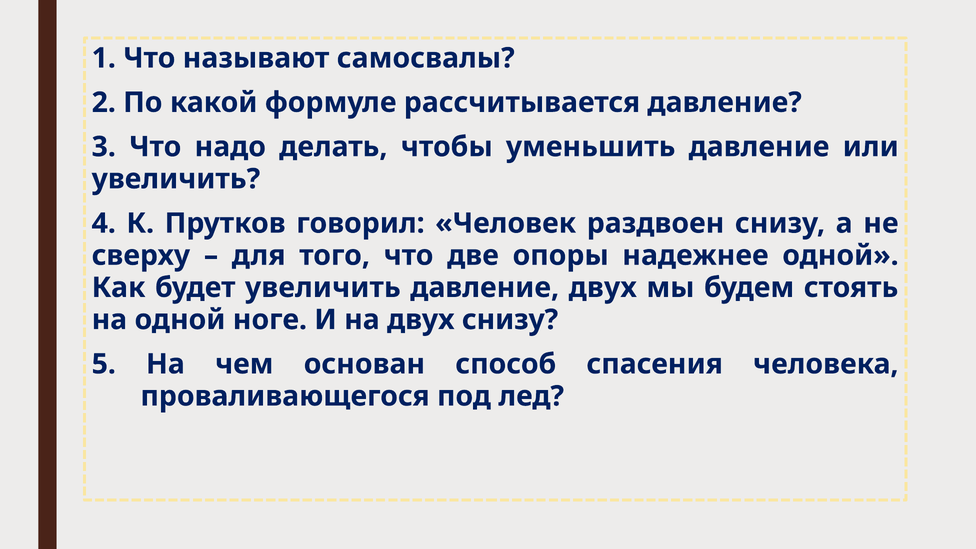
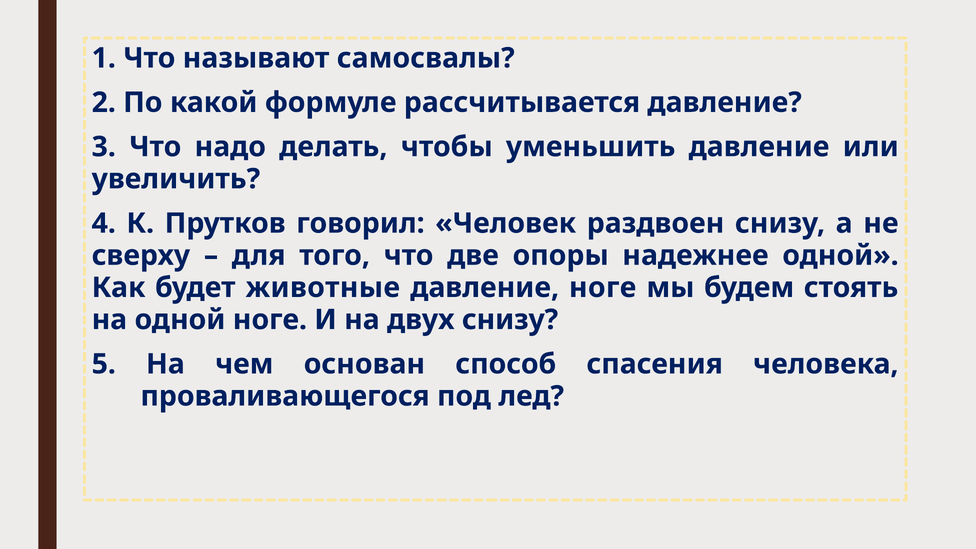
будет увеличить: увеличить -> животные (323, 288)
давление двух: двух -> ноге (603, 288)
